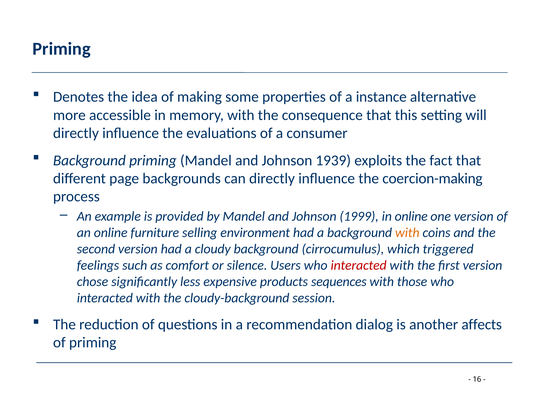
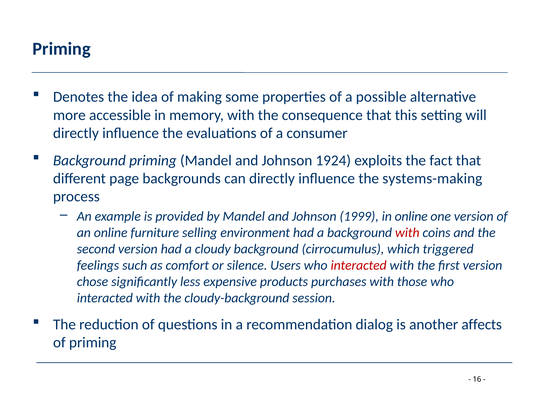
instance: instance -> possible (381, 97)
1939: 1939 -> 1924 (333, 160)
coercion-making: coercion-making -> systems-making (432, 179)
with colour: orange -> red (407, 233)
sequences: sequences -> purchases (339, 282)
